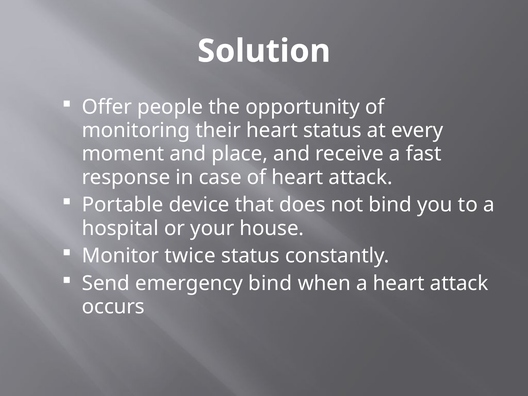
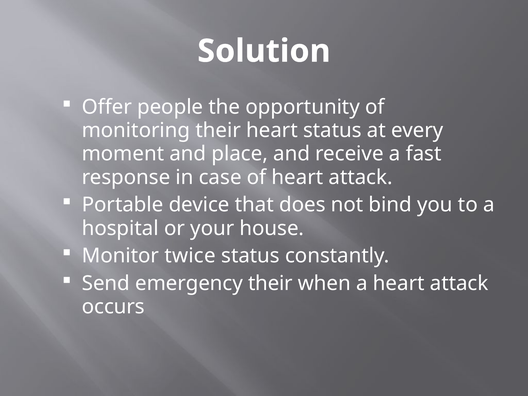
emergency bind: bind -> their (270, 283)
